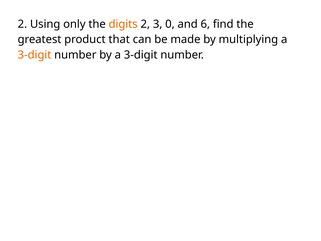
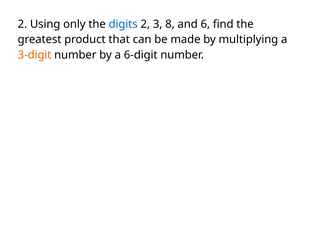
digits colour: orange -> blue (123, 24)
0: 0 -> 8 (170, 24)
by a 3-digit: 3-digit -> 6-digit (141, 55)
